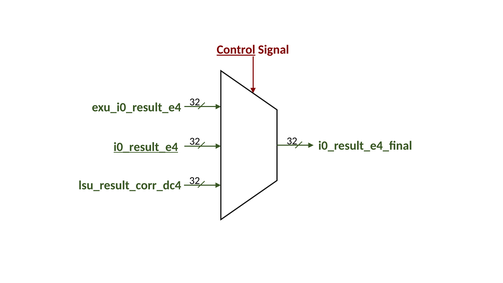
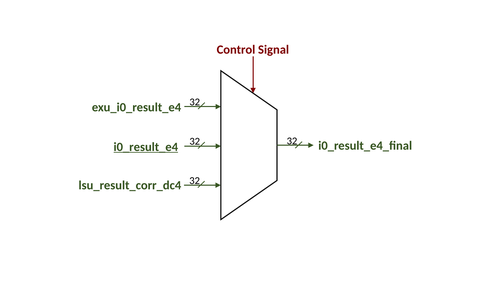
Control underline: present -> none (236, 50)
